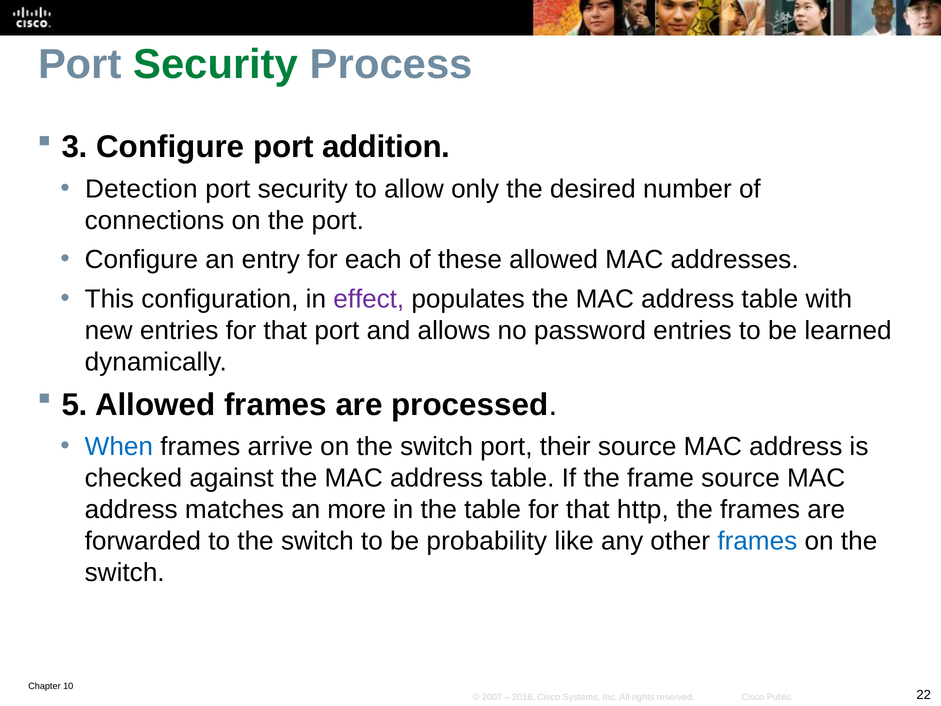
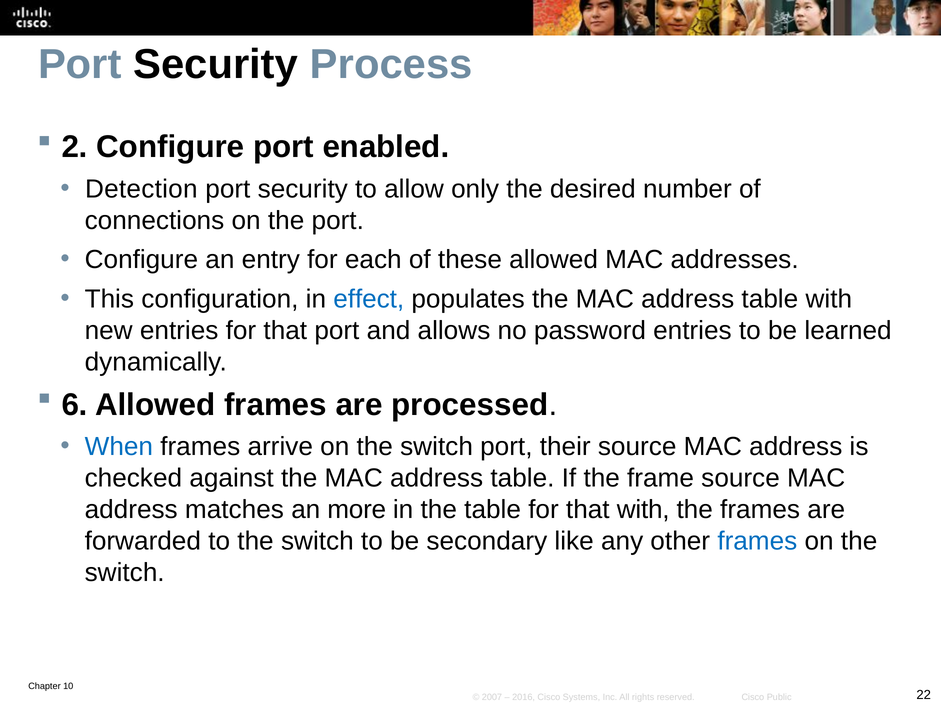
Security colour: green -> black (216, 65)
3: 3 -> 2 (75, 147)
addition: addition -> enabled (386, 147)
effect colour: purple -> blue (369, 299)
5: 5 -> 6 (75, 405)
that http: http -> with (643, 509)
probability: probability -> secondary (487, 541)
